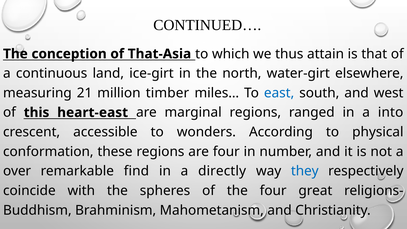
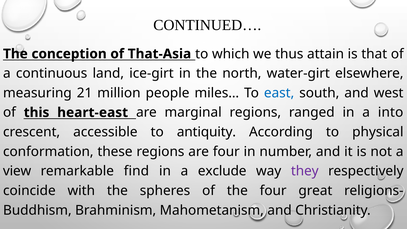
timber: timber -> people (168, 93)
wonders: wonders -> antiquity (206, 132)
over: over -> view (17, 171)
directly: directly -> exclude (222, 171)
they colour: blue -> purple (305, 171)
